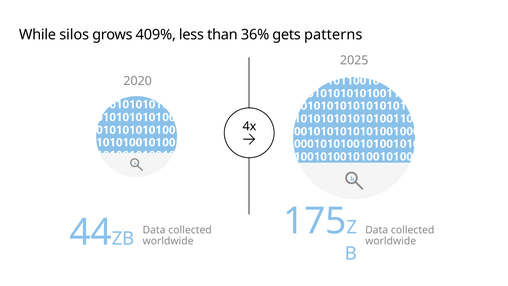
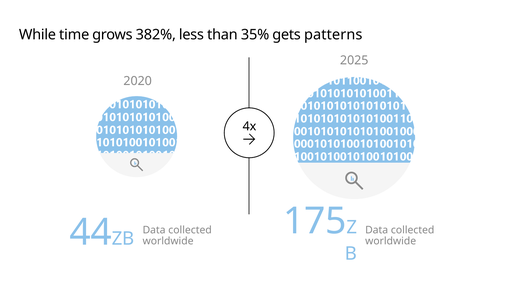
silos: silos -> time (74, 35)
409%: 409% -> 382% (156, 35)
36%: 36% -> 35% (255, 35)
